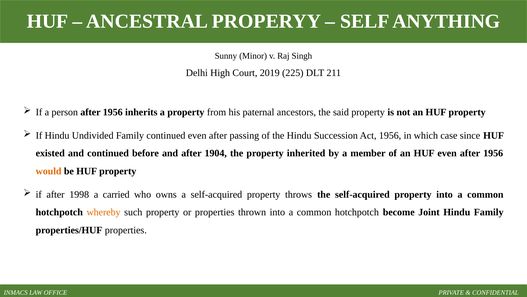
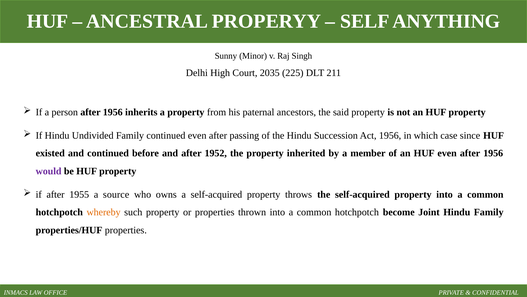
2019: 2019 -> 2035 (270, 73)
1904: 1904 -> 1952 (216, 153)
would colour: orange -> purple (49, 171)
1998: 1998 -> 1955 (79, 194)
carried: carried -> source (116, 194)
